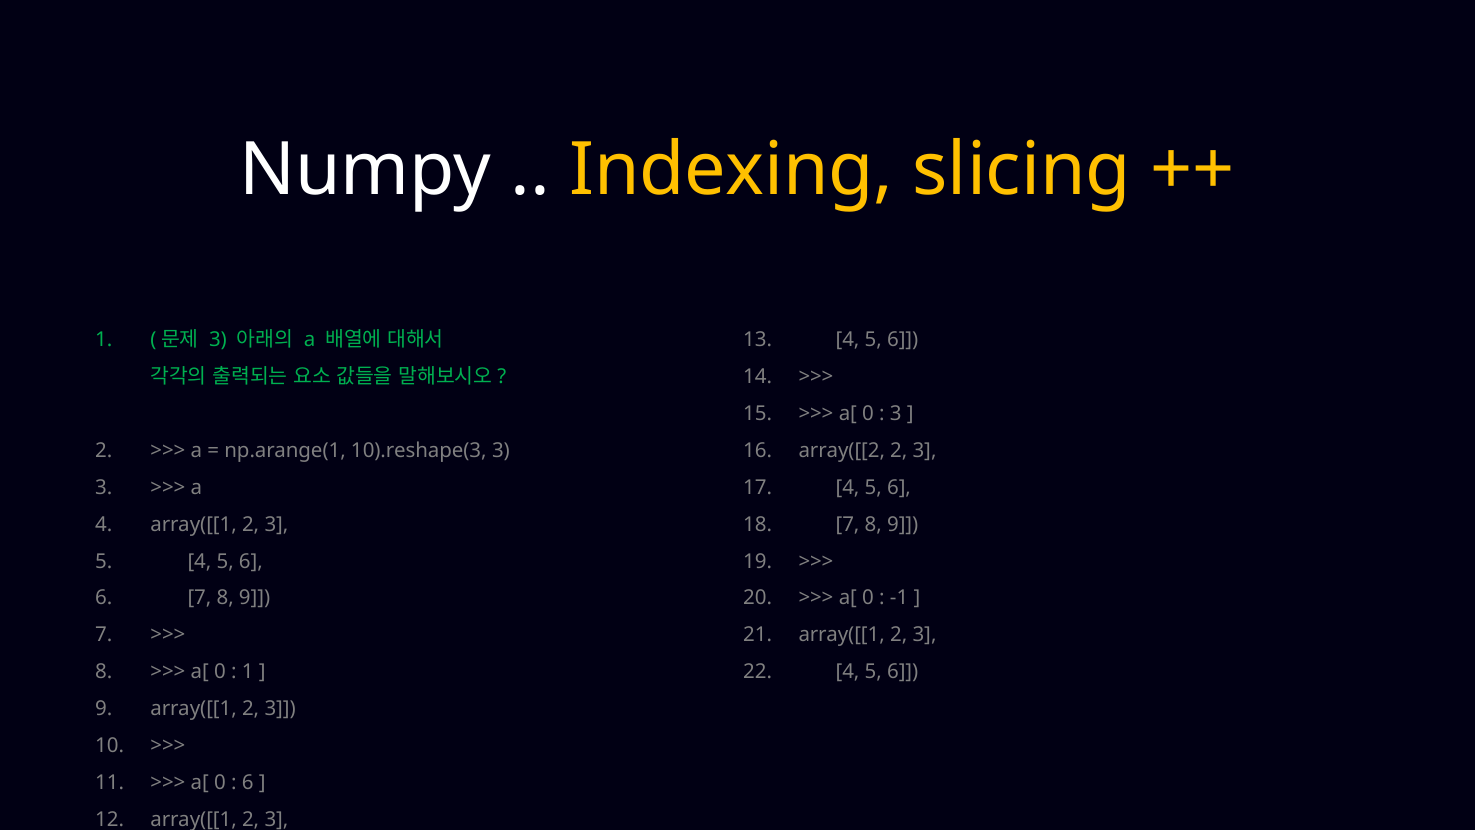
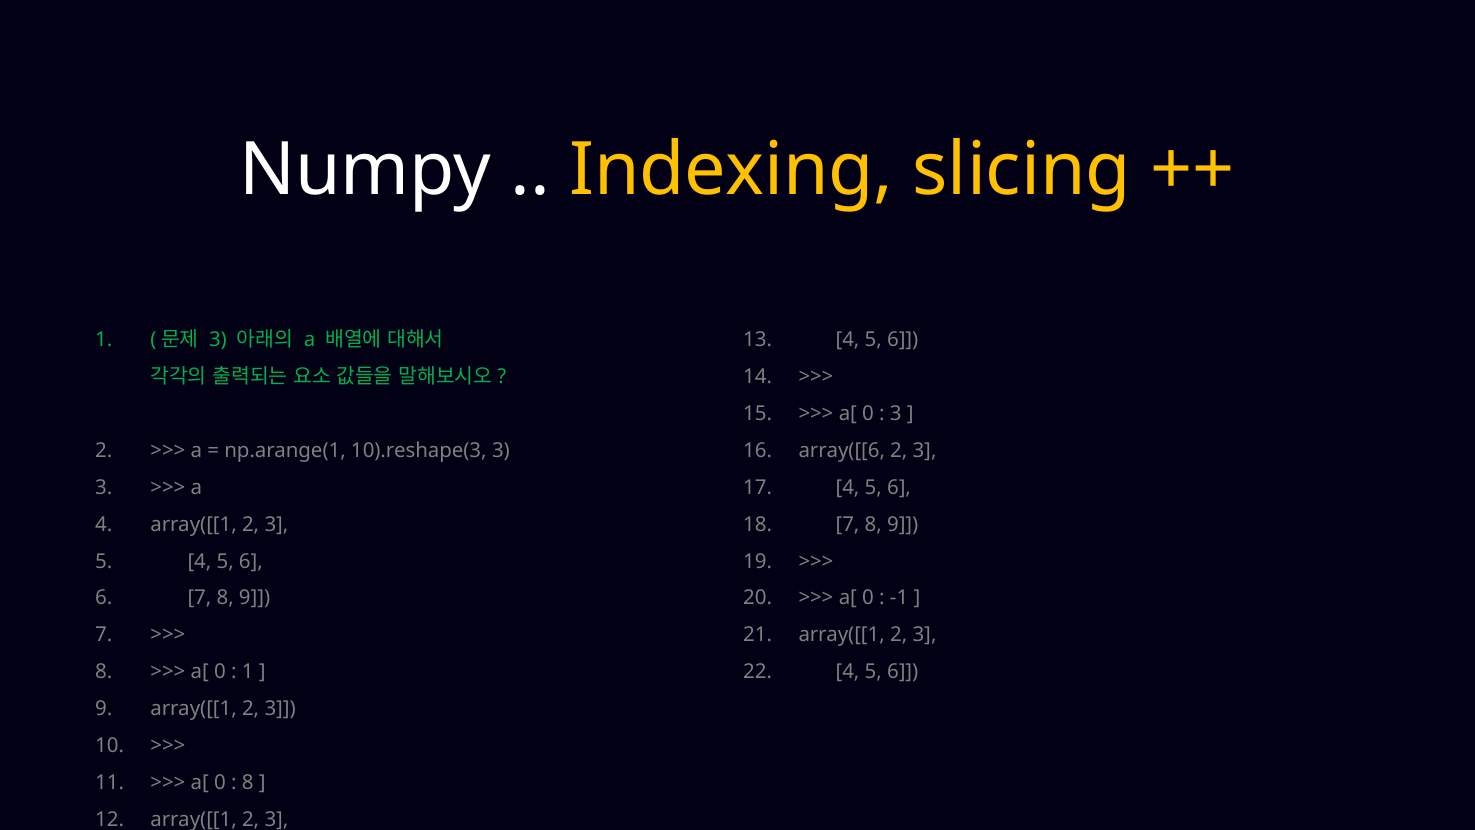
array([[2: array([[2 -> array([[6 (842, 450)
6: 6 -> 8 (248, 783)
